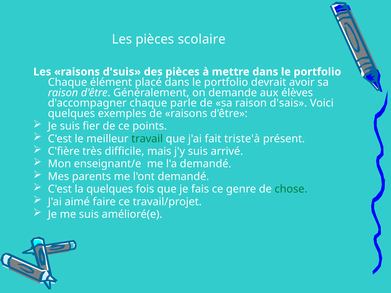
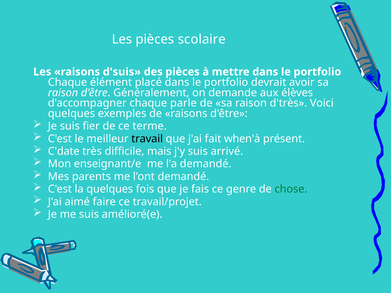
d'sais: d'sais -> d'très (288, 103)
points: points -> terme (150, 126)
travail colour: green -> black (147, 139)
triste'à: triste'à -> when'à (242, 139)
C'fière: C'fière -> C'date (64, 151)
